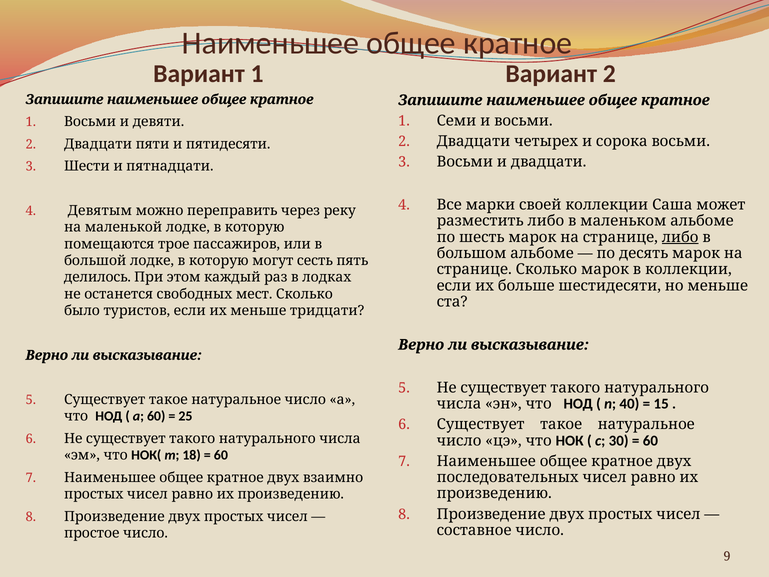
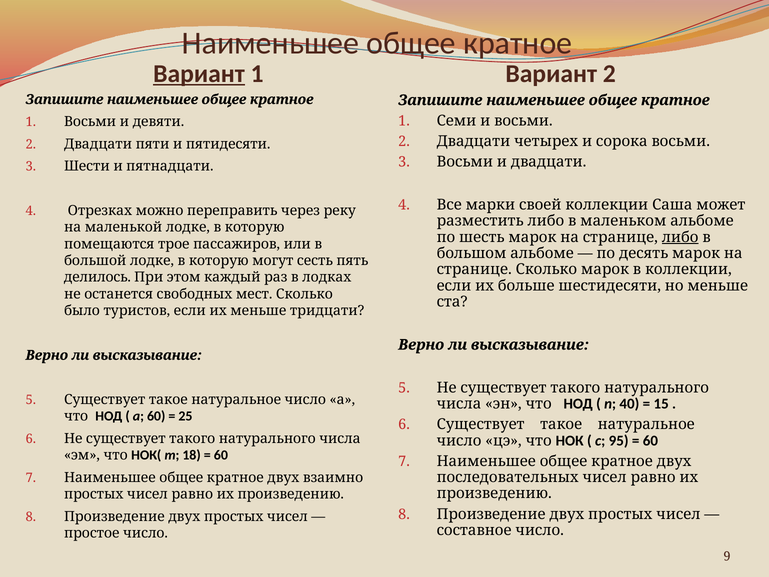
Вариант underline: none -> present (199, 74)
Девятым: Девятым -> Отрезках (100, 211)
30: 30 -> 95 (619, 440)
